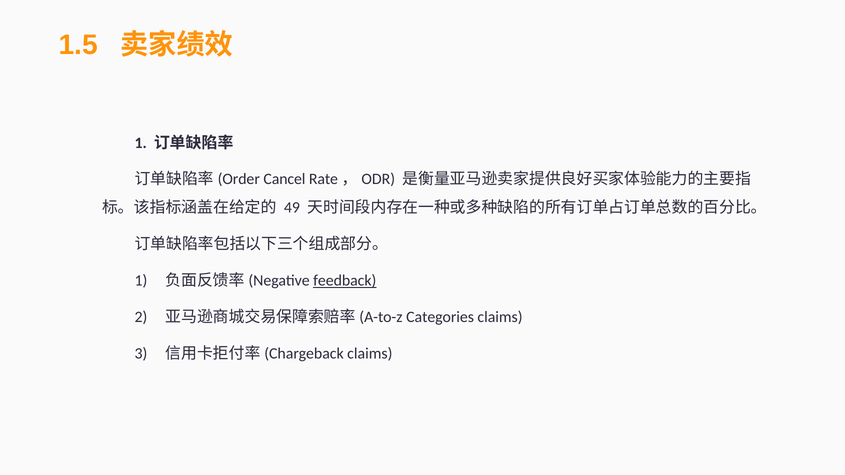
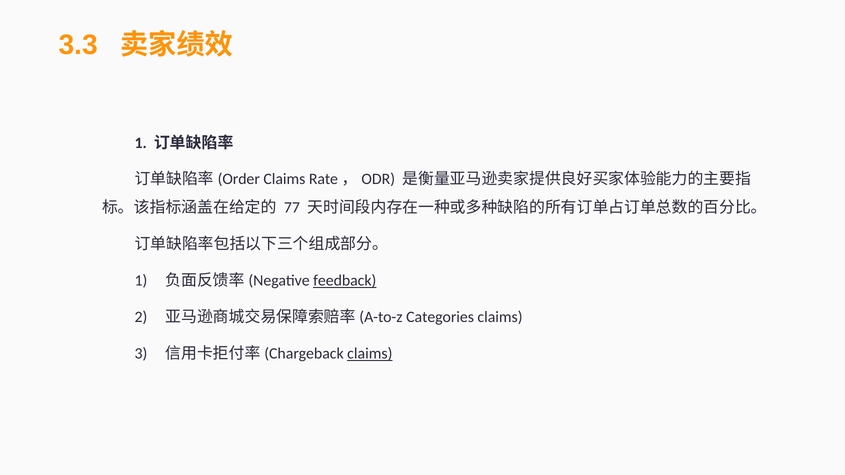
1.5: 1.5 -> 3.3 (78, 45)
Cancel: Cancel -> Claims (284, 179)
49: 49 -> 77 (292, 208)
claims underline: none -> present (370, 354)
